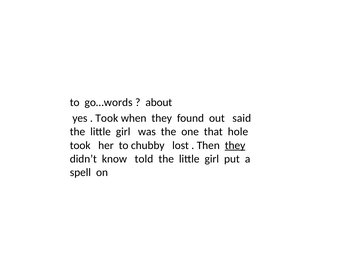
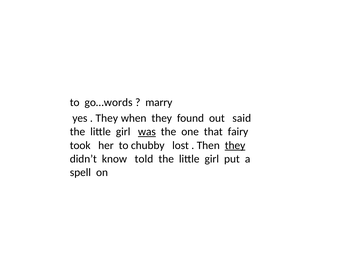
about: about -> marry (159, 102)
Took: Took -> They (107, 118)
was underline: none -> present (147, 132)
hole: hole -> fairy (238, 132)
